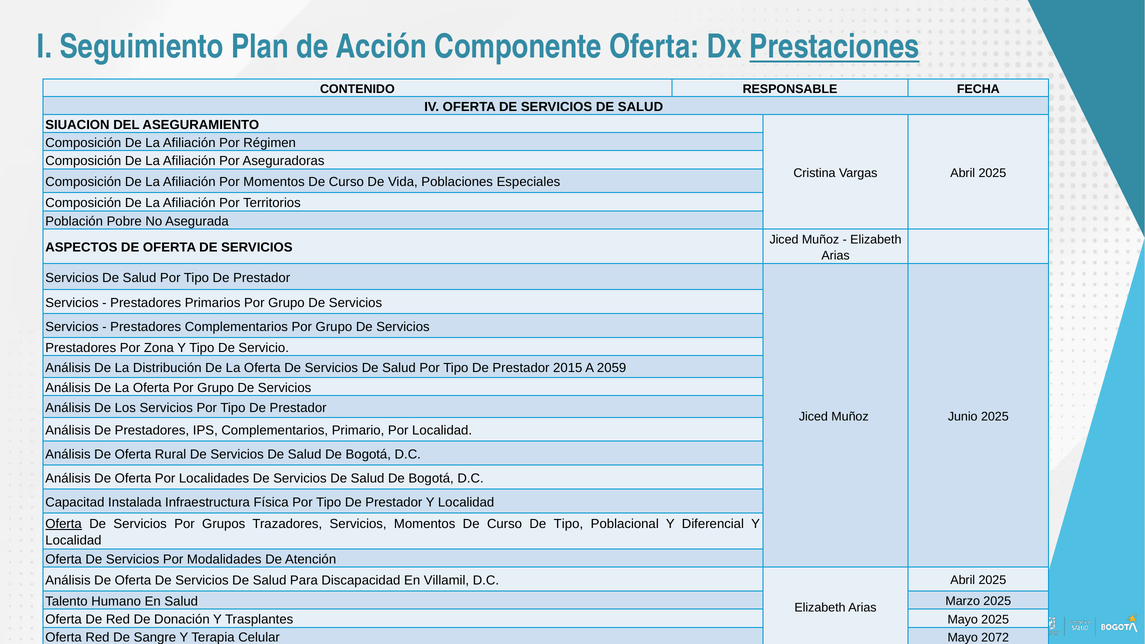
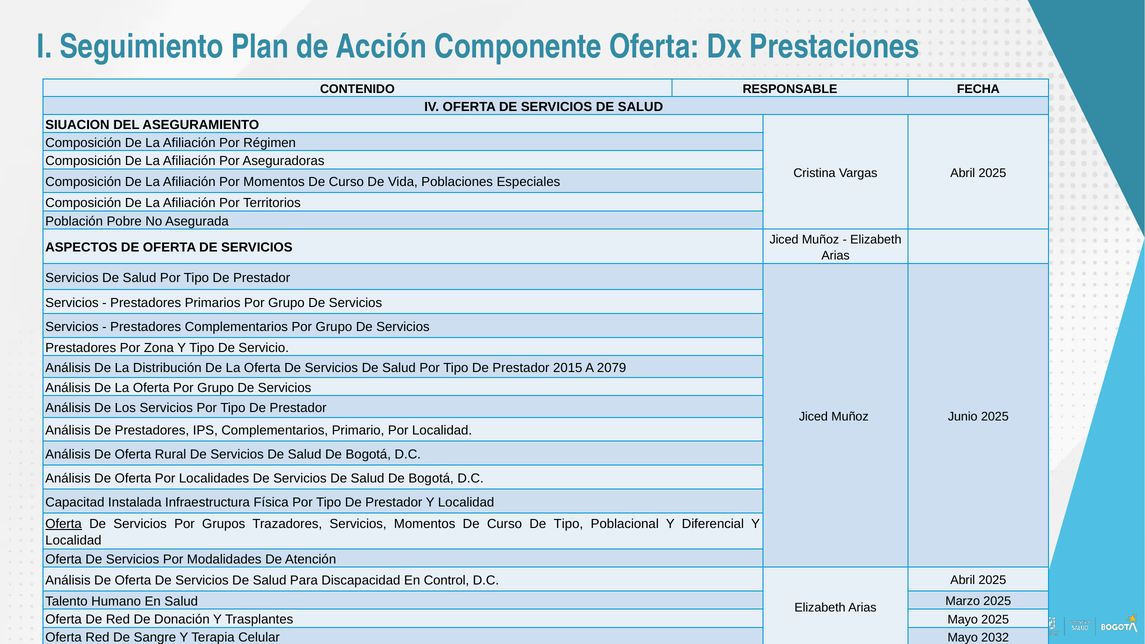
Prestaciones underline: present -> none (835, 47)
2059: 2059 -> 2079 (612, 368)
Villamil: Villamil -> Control (447, 580)
2072: 2072 -> 2032 (995, 638)
